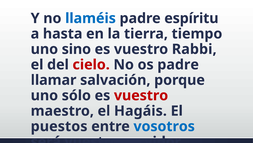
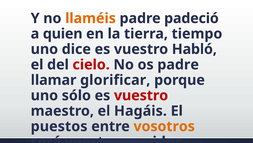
llaméis colour: blue -> orange (90, 18)
espíritu: espíritu -> padeció (191, 18)
hasta: hasta -> quien (63, 34)
sino: sino -> dice (76, 49)
Rabbi: Rabbi -> Habló (194, 49)
salvación: salvación -> glorificar (115, 80)
vosotros colour: blue -> orange (164, 126)
